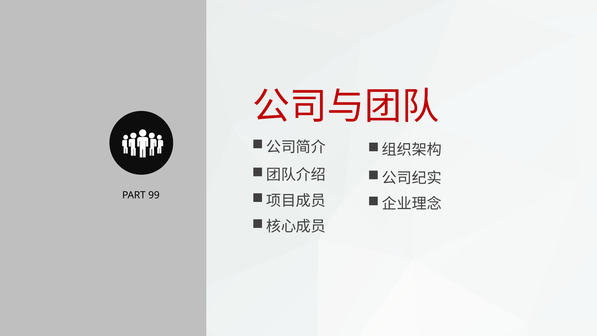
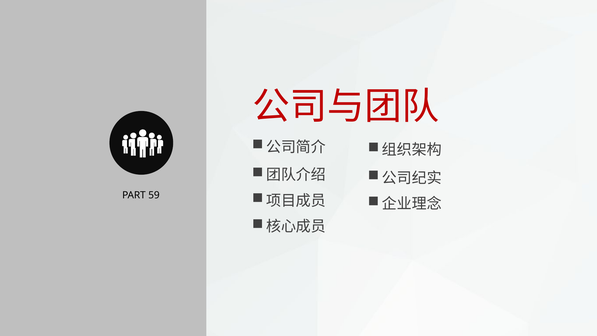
99: 99 -> 59 (154, 195)
